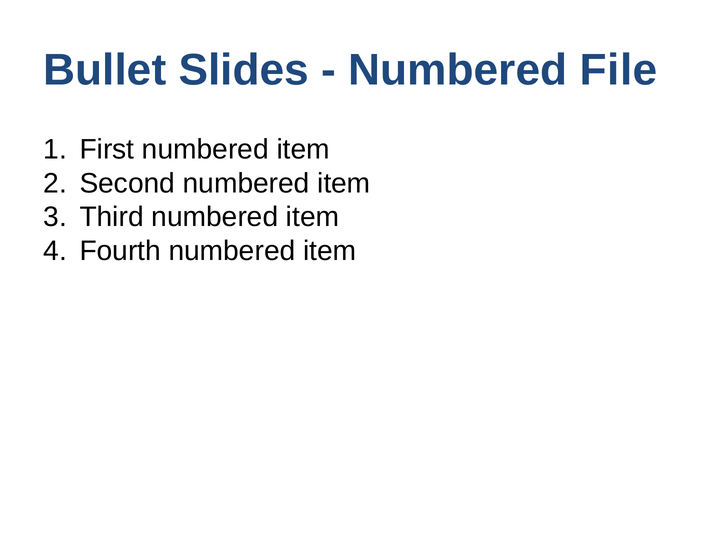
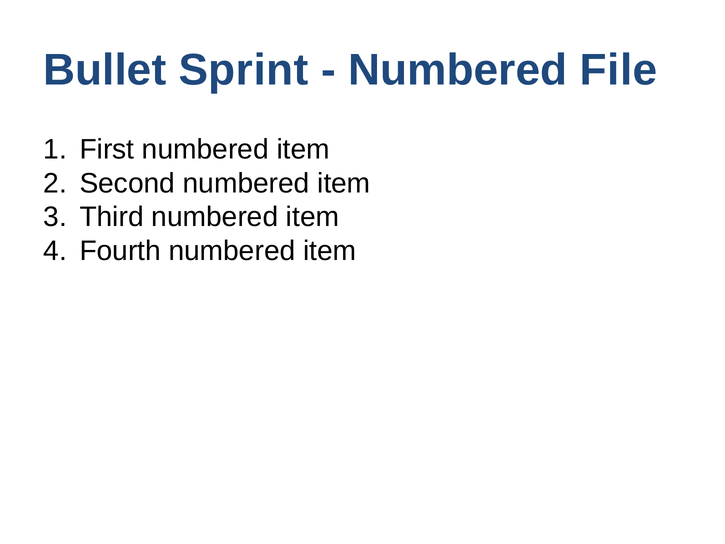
Slides: Slides -> Sprint (244, 70)
